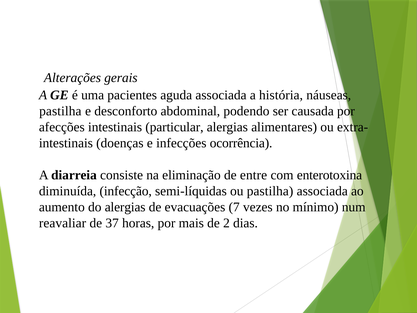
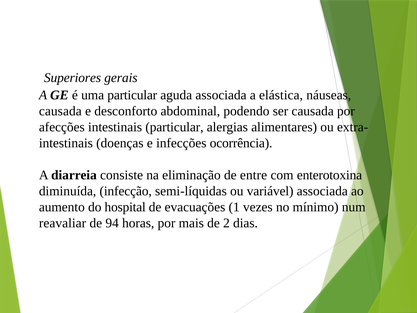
Alterações: Alterações -> Superiores (73, 78)
uma pacientes: pacientes -> particular (132, 95)
história: história -> elástica (281, 95)
pastilha: pastilha -> causada (60, 111)
ou pastilha: pastilha -> variável (270, 191)
do alergias: alergias -> hospital (125, 207)
7: 7 -> 1 (234, 207)
37: 37 -> 94 (112, 223)
